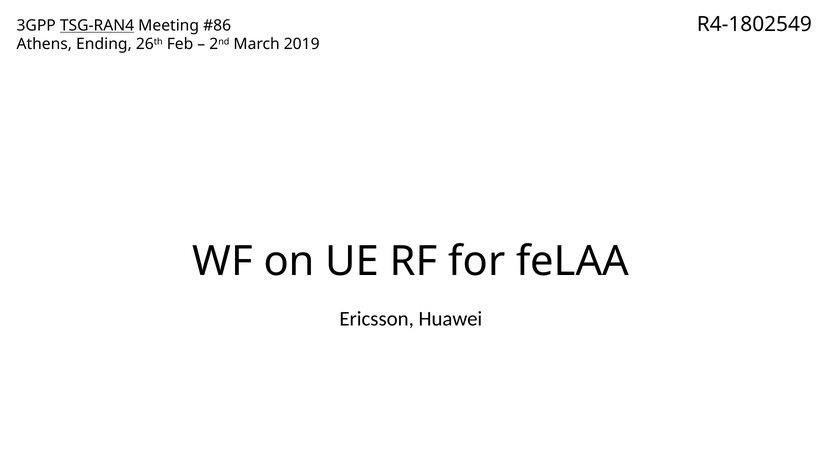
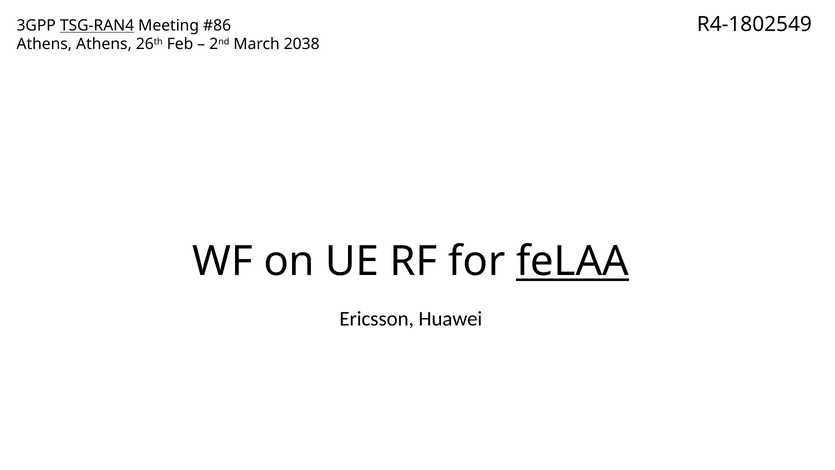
Athens Ending: Ending -> Athens (104, 44)
2019: 2019 -> 2038 (302, 44)
feLAA underline: none -> present (573, 261)
